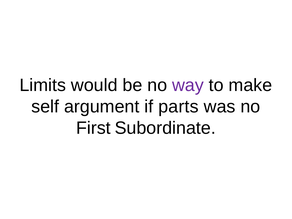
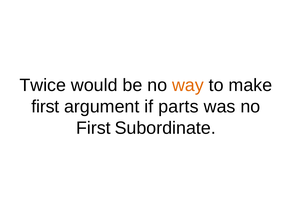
Limits: Limits -> Twice (43, 85)
way colour: purple -> orange (188, 85)
self: self -> first (45, 107)
